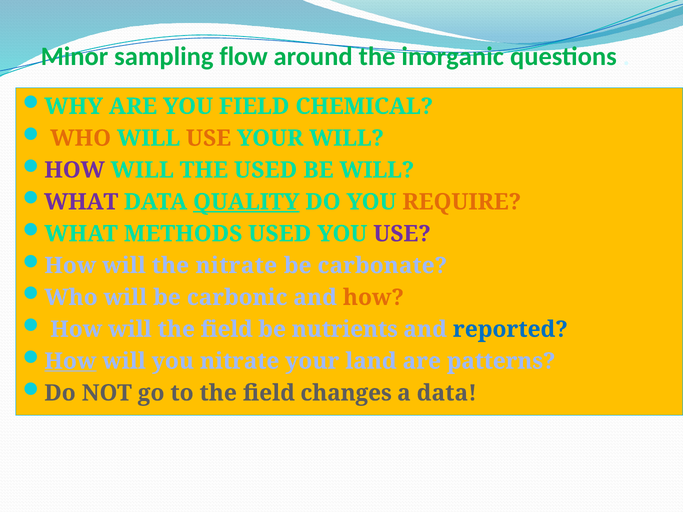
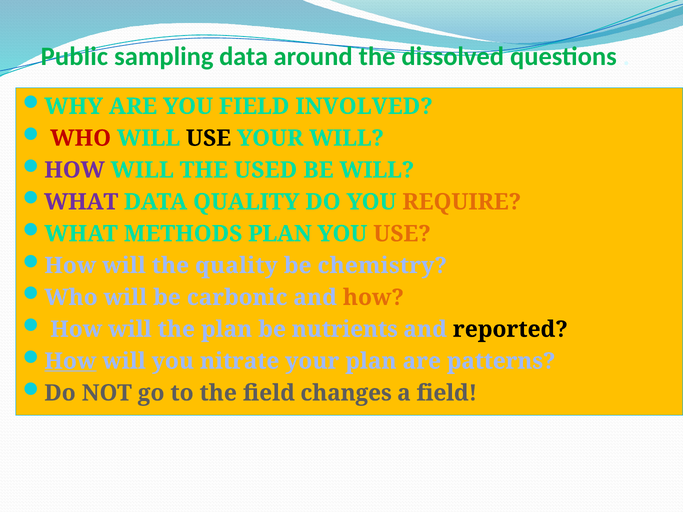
Minor: Minor -> Public (74, 56)
sampling flow: flow -> data (244, 56)
inorganic: inorganic -> dissolved (453, 56)
CHEMICAL: CHEMICAL -> INVOLVED (364, 106)
WHO colour: orange -> red (81, 138)
USE colour: orange -> black (209, 138)
QUALITY underline: present -> none (246, 202)
METHODS USED: USED -> PLAN (280, 234)
USE colour: purple -> orange (402, 234)
the nitrate: nitrate -> quality (236, 266)
carbonate: carbonate -> chemistry (382, 266)
will the field: field -> plan (227, 329)
reported colour: blue -> black (510, 329)
your land: land -> plan (371, 361)
a data: data -> field (447, 393)
